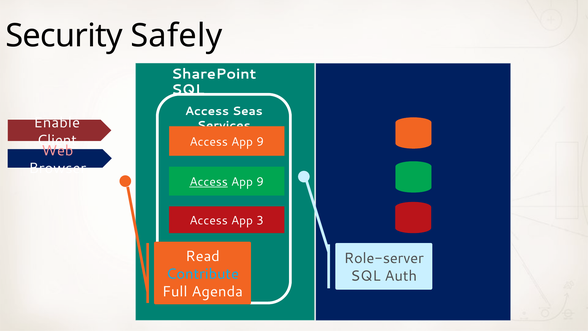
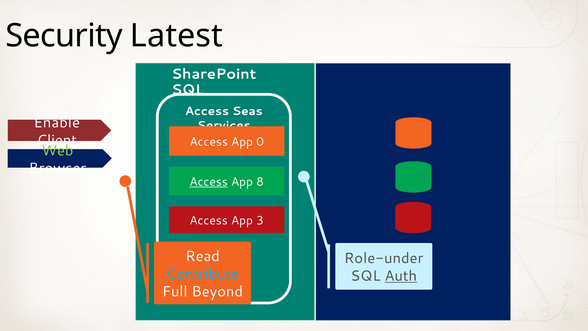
Safely: Safely -> Latest (177, 36)
9: 9 -> 0 (260, 142)
Web colour: pink -> light green (57, 150)
9: 9 -> 8 (260, 182)
Role-server: Role-server -> Role-under (384, 258)
Auth underline: none -> present (401, 276)
Agenda: Agenda -> Beyond (217, 291)
